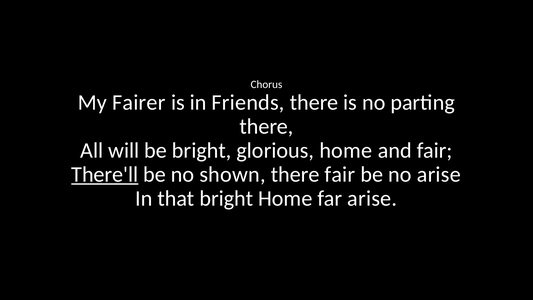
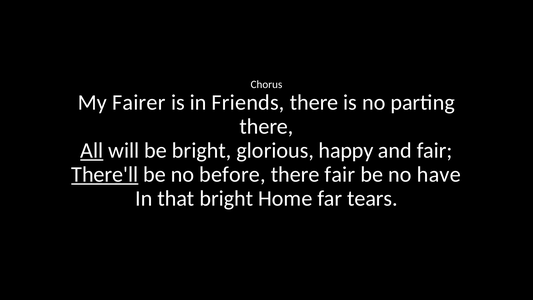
All underline: none -> present (92, 150)
glorious home: home -> happy (346, 150)
shown: shown -> before (232, 174)
no arise: arise -> have (439, 174)
far arise: arise -> tears (372, 198)
